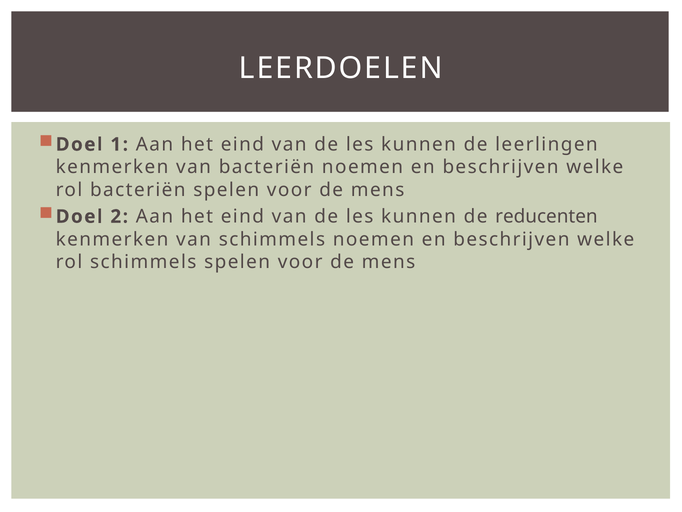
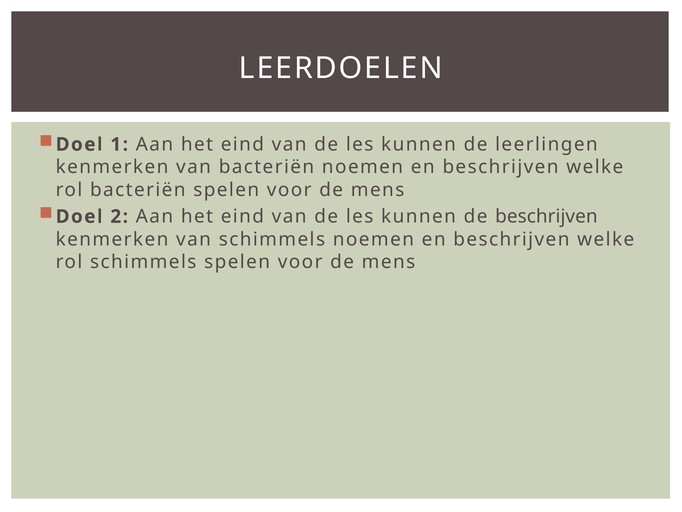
de reducenten: reducenten -> beschrijven (546, 216)
